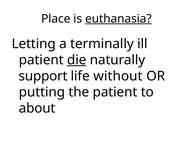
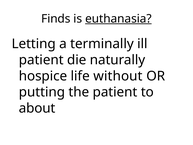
Place: Place -> Finds (56, 19)
die underline: present -> none (77, 60)
support: support -> hospice (43, 76)
